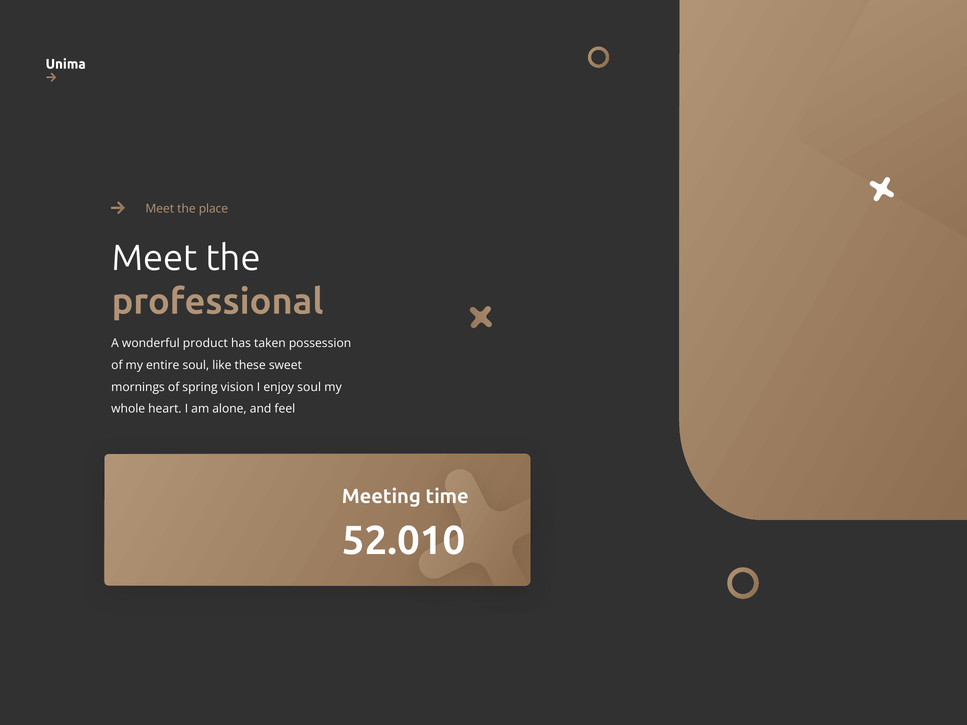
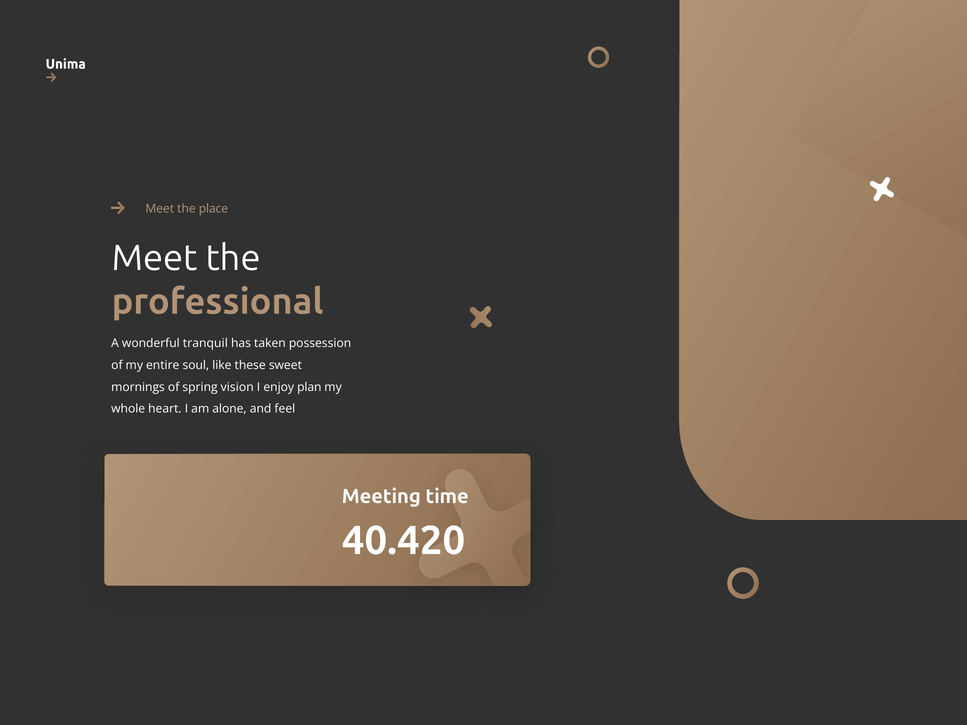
product: product -> tranquil (205, 344)
enjoy soul: soul -> plan (309, 387)
52.010: 52.010 -> 40.420 (403, 541)
